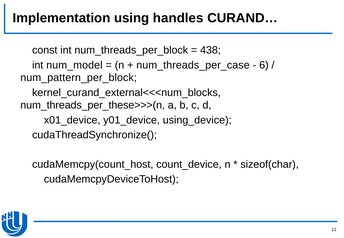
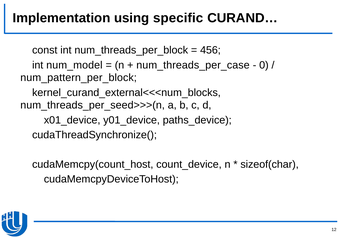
handles: handles -> specific (178, 18)
438: 438 -> 456 (210, 50)
6: 6 -> 0 (264, 65)
num_threads_per_these>>>(n: num_threads_per_these>>>(n -> num_threads_per_seed>>>(n (93, 105)
using_device: using_device -> paths_device (197, 120)
